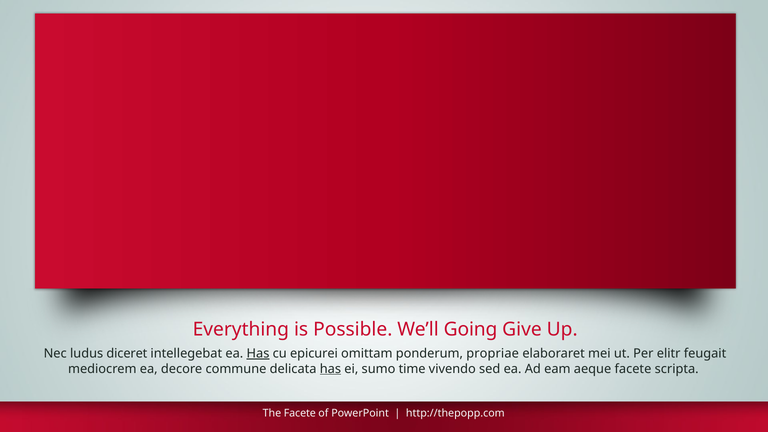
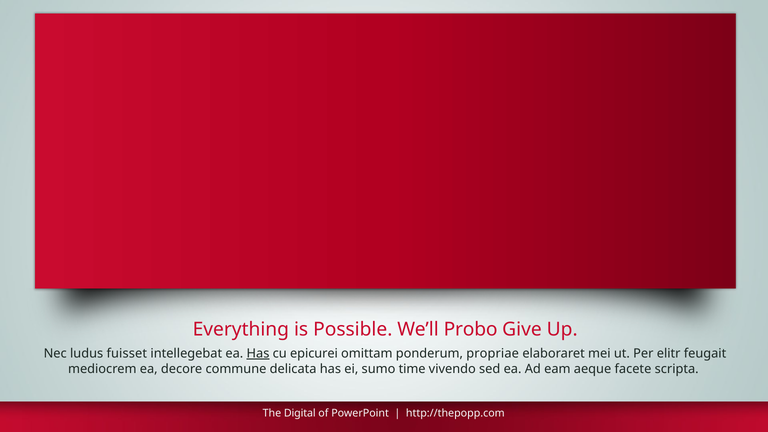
Going: Going -> Probo (471, 329)
diceret: diceret -> fuisset (127, 354)
has underline: present -> none (330, 369)
The Facete: Facete -> Digital (300, 413)
